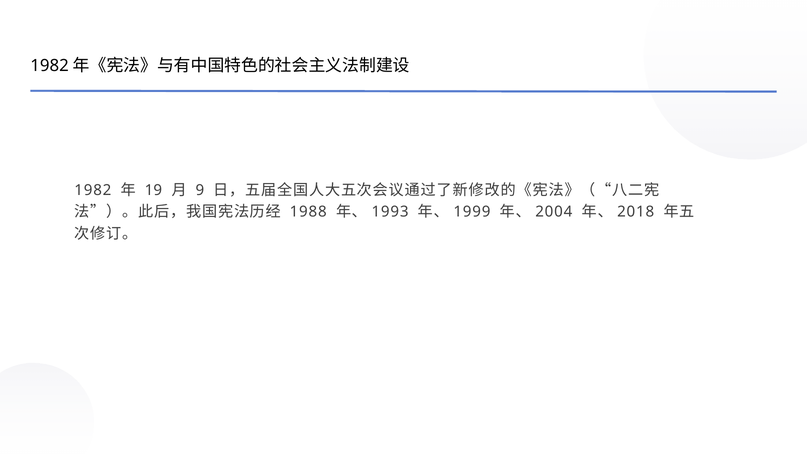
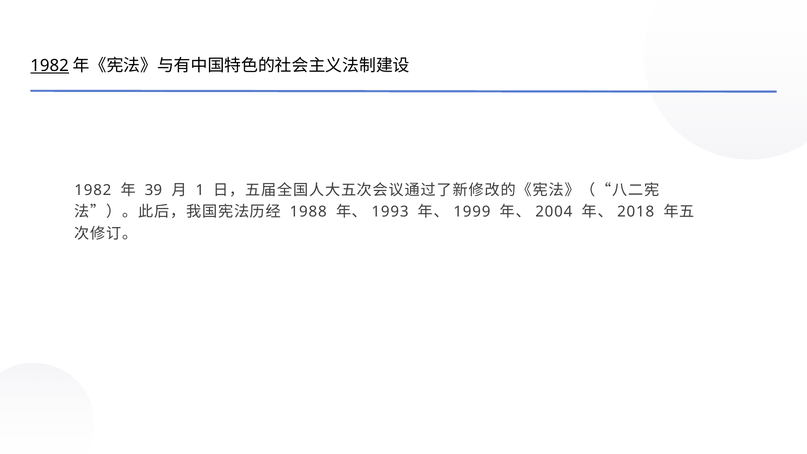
1982 underline: none -> present (50, 66)
19: 19 -> 39 (153, 190)
9: 9 -> 1 (200, 190)
